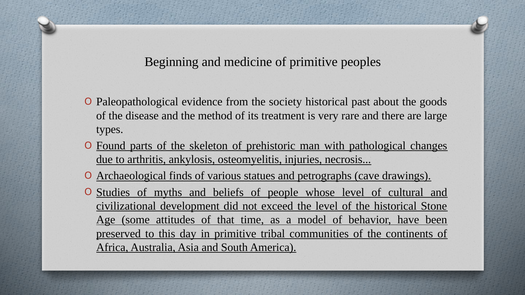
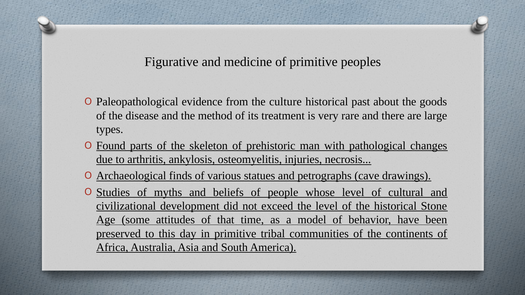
Beginning: Beginning -> Figurative (172, 62)
society: society -> culture (285, 102)
